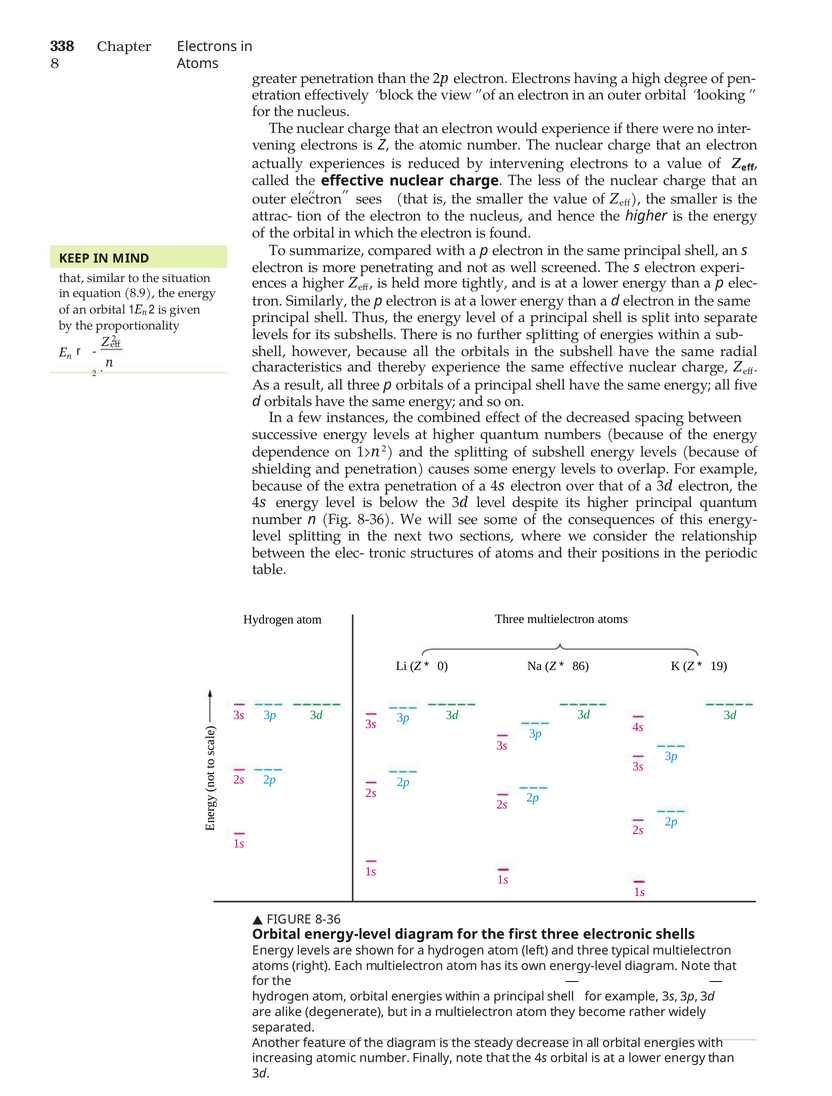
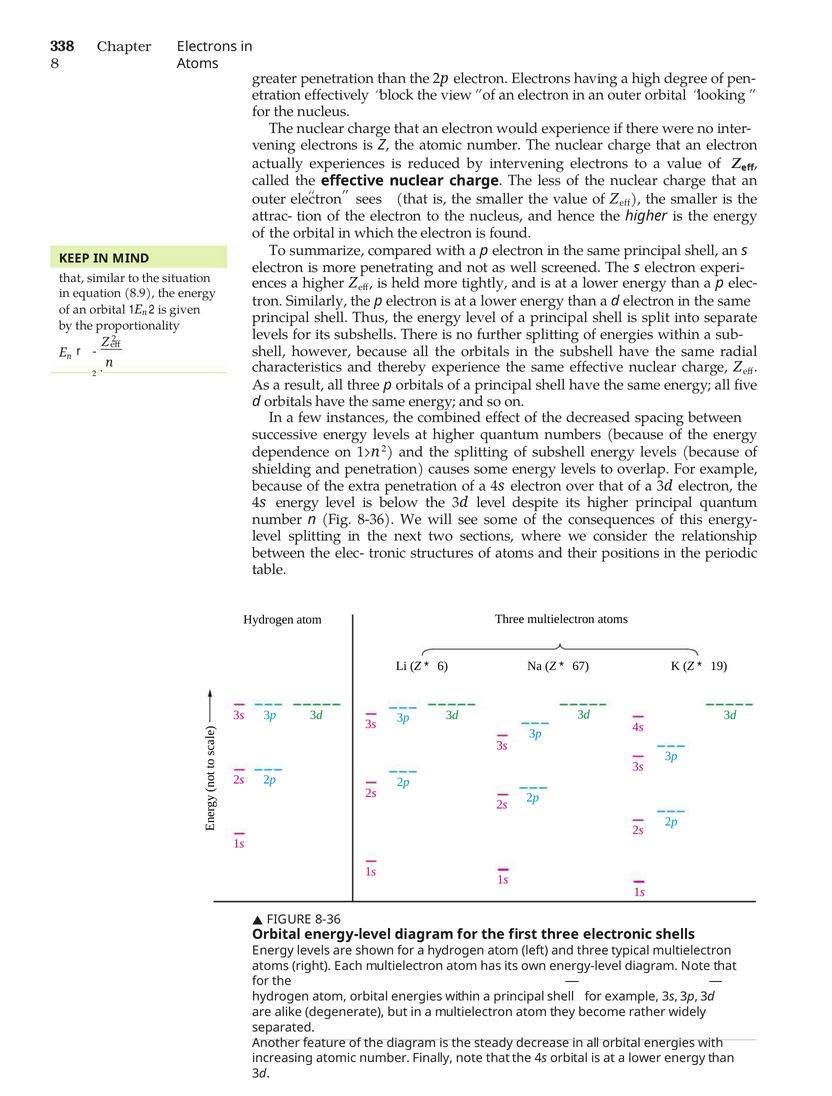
0: 0 -> 6 (443, 666)
86: 86 -> 67 (581, 666)
